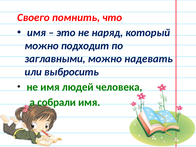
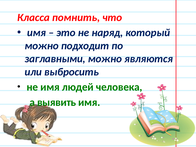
Своего: Своего -> Класса (33, 17)
надевать: надевать -> являются (149, 59)
собрали: собрали -> выявить (57, 102)
